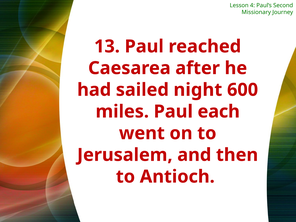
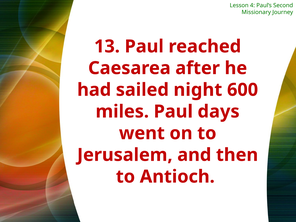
each: each -> days (219, 112)
